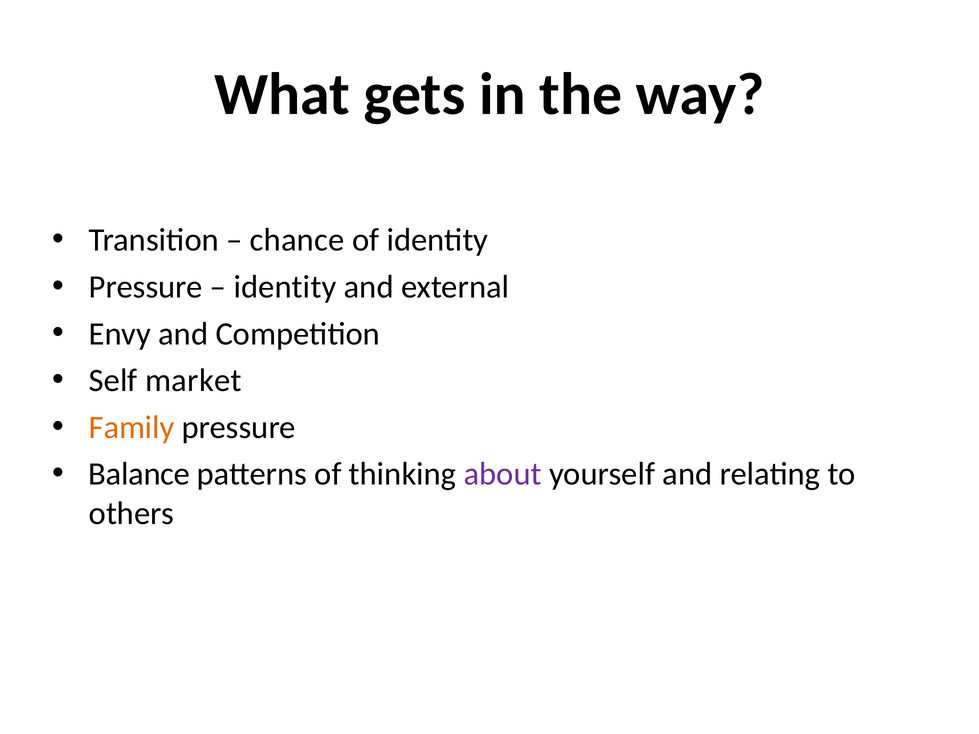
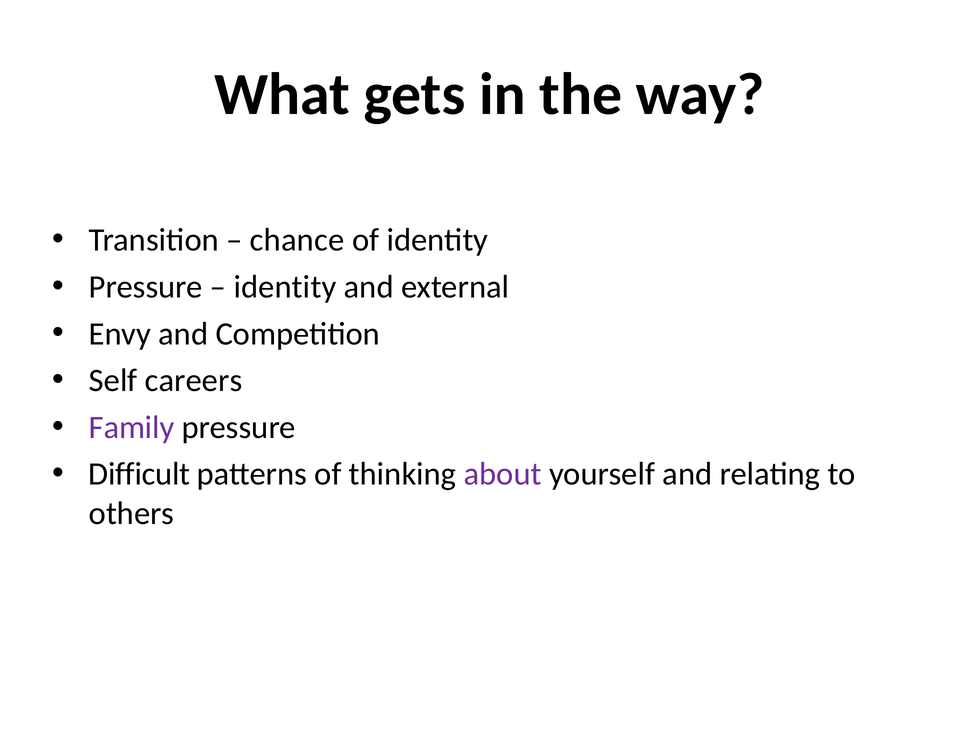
market: market -> careers (194, 381)
Family colour: orange -> purple (132, 427)
Balance: Balance -> Difficult (139, 474)
